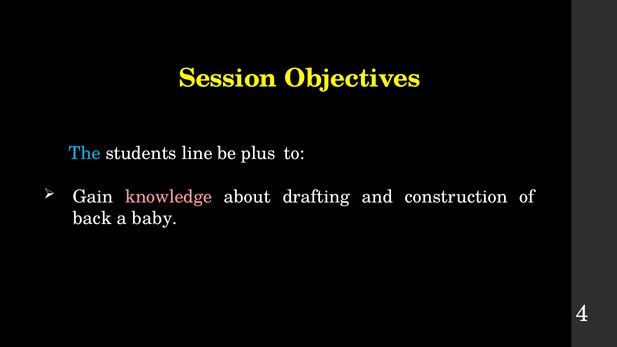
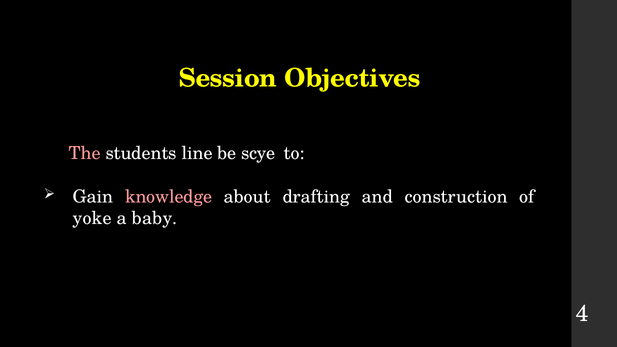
The colour: light blue -> pink (85, 153)
plus: plus -> scye (258, 153)
back: back -> yoke (92, 218)
